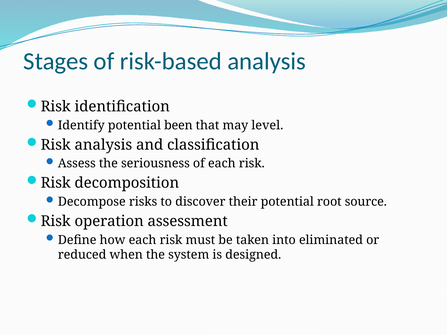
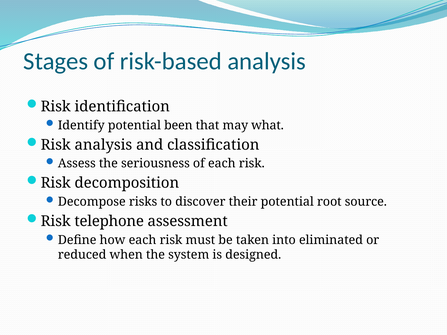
level: level -> what (268, 125)
operation: operation -> telephone (109, 221)
